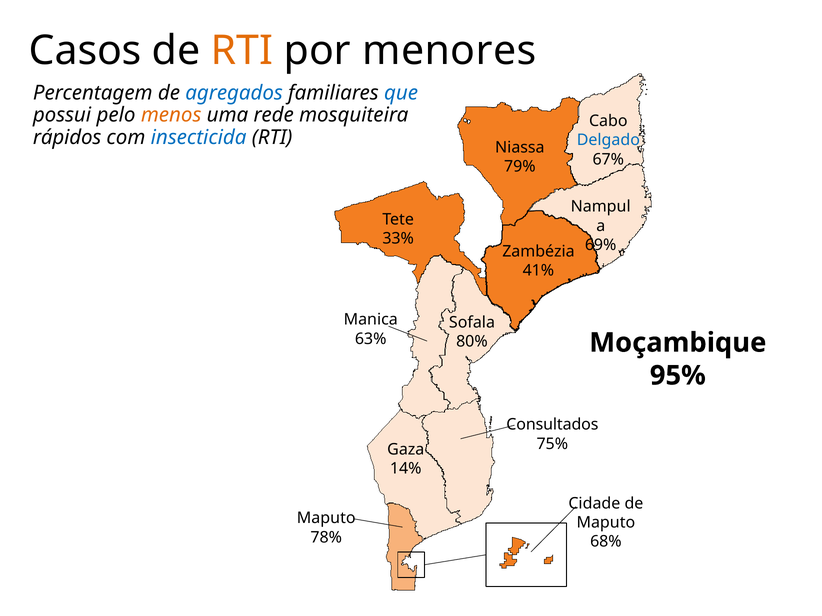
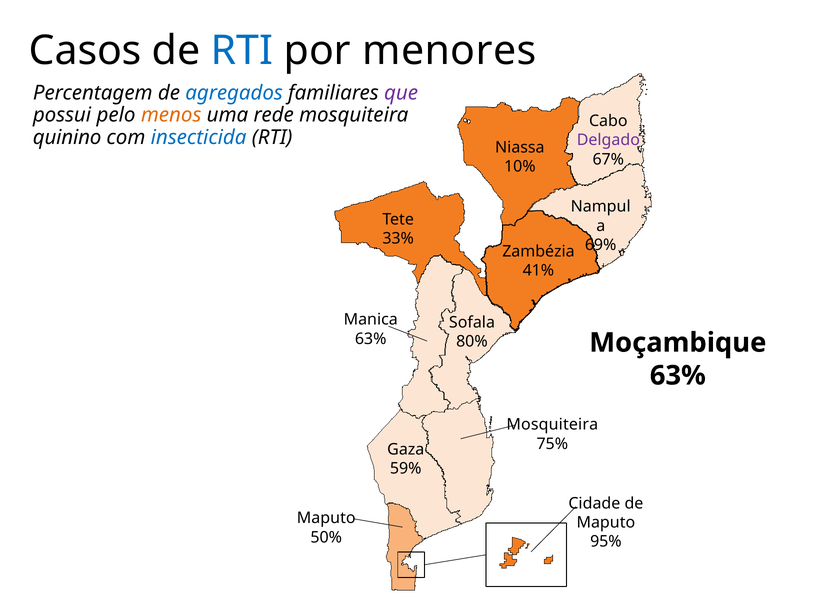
RTI colour: orange -> blue (242, 51)
que colour: blue -> purple (401, 93)
rápidos: rápidos -> quinino (67, 137)
Delgado colour: blue -> purple (608, 140)
79%: 79% -> 10% (520, 167)
95%: 95% -> 63% (678, 376)
Consultados: Consultados -> Mosquiteira (552, 425)
14%: 14% -> 59% (406, 469)
78%: 78% -> 50% (326, 538)
68%: 68% -> 95% (606, 542)
